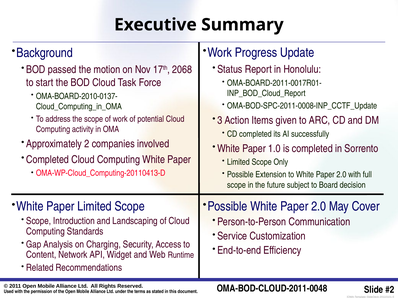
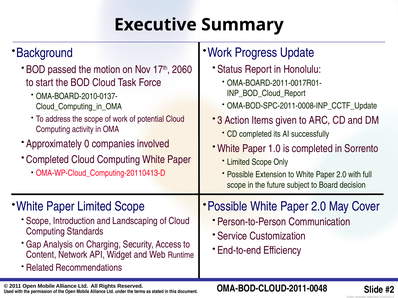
2068: 2068 -> 2060 (182, 70)
2: 2 -> 0 (87, 144)
